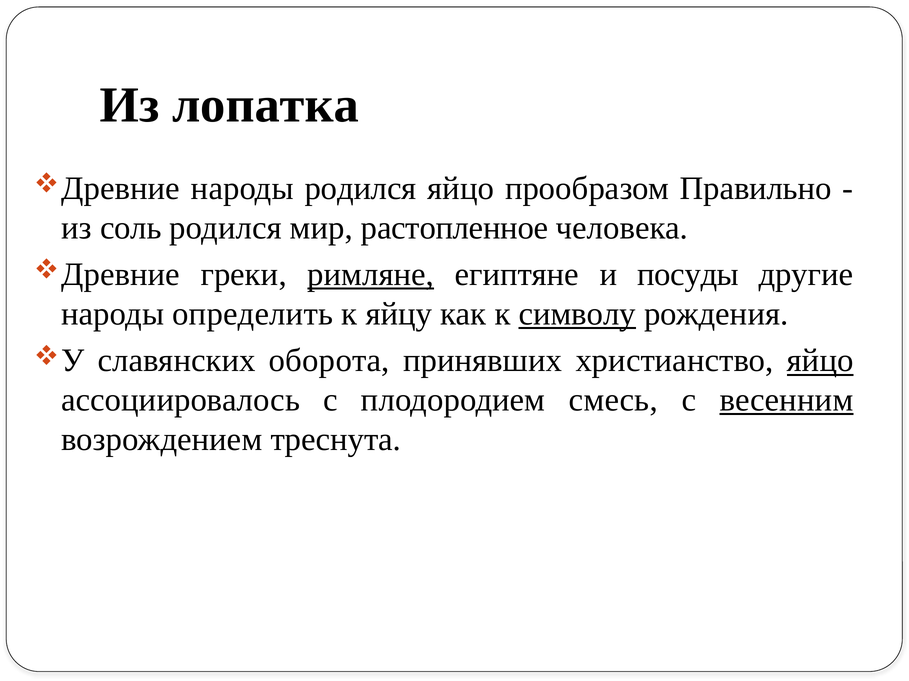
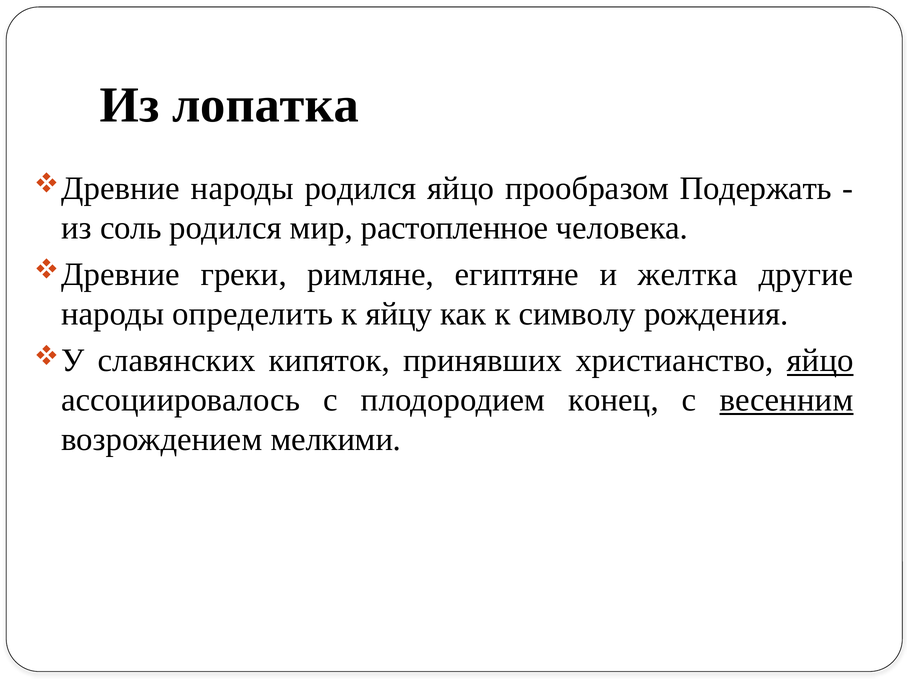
Правильно: Правильно -> Подержать (756, 189)
римляне underline: present -> none (371, 275)
посуды: посуды -> желтка (688, 275)
символу underline: present -> none (577, 314)
оборота: оборота -> кипяток (329, 361)
смесь: смесь -> конец (613, 401)
треснута: треснута -> мелкими (336, 440)
